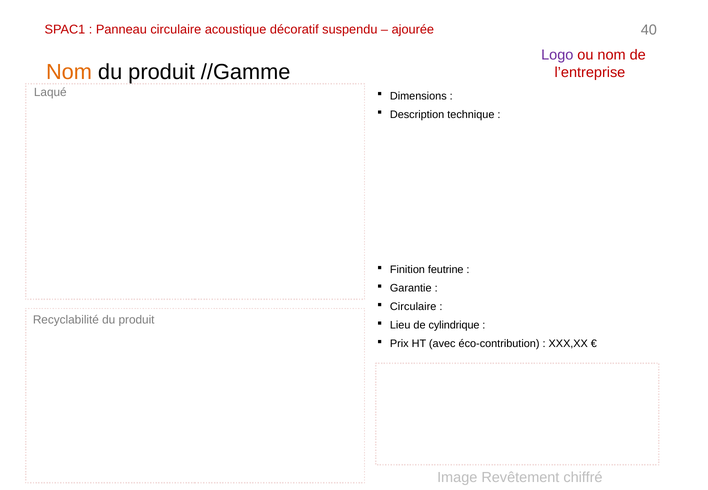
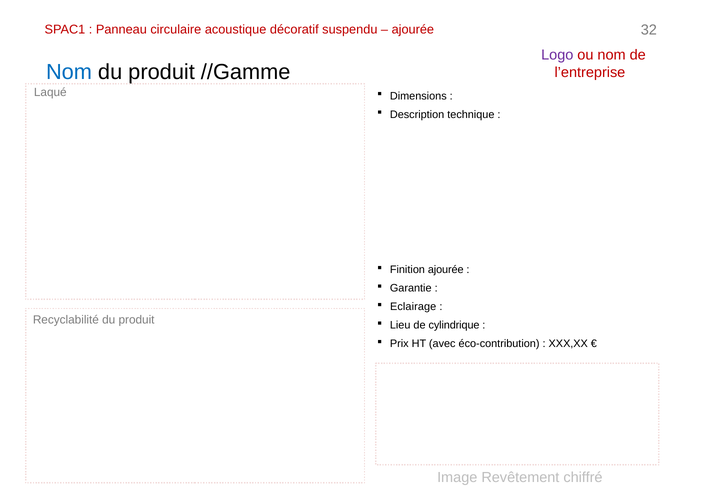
40: 40 -> 32 (649, 30)
Nom colour: orange -> blue (69, 72)
Finition feutrine: feutrine -> ajourée (446, 270)
Circulaire: Circulaire -> Eclairage (413, 307)
